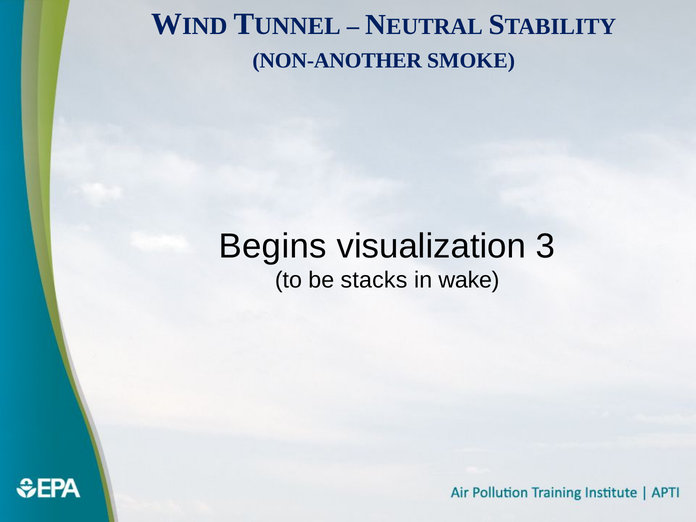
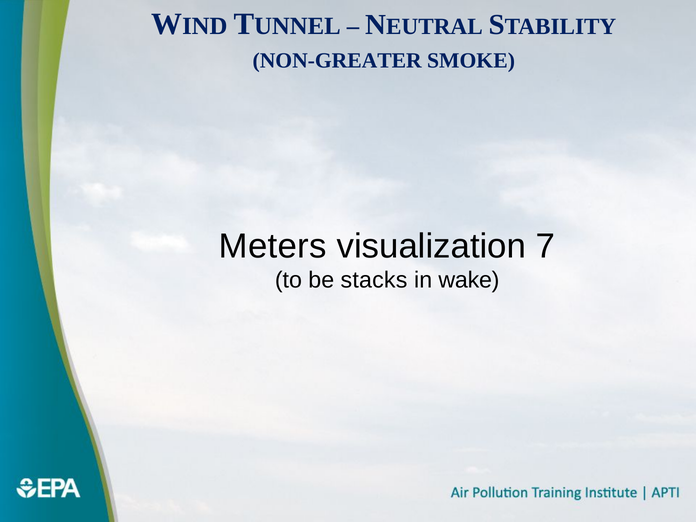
NON-ANOTHER: NON-ANOTHER -> NON-GREATER (337, 60)
Begins: Begins -> Meters (273, 246)
3: 3 -> 7 (545, 246)
